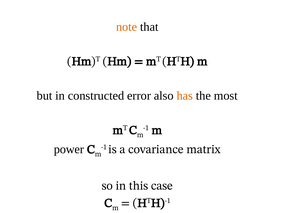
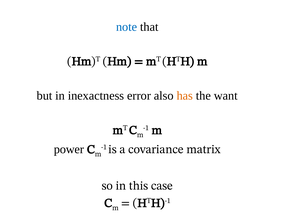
note colour: orange -> blue (127, 27)
constructed: constructed -> inexactness (96, 96)
most: most -> want (226, 96)
